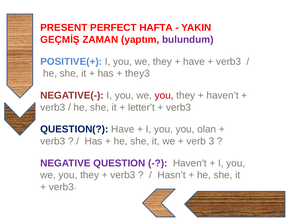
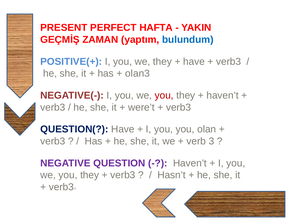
bulundum colour: purple -> blue (188, 40)
they3: they3 -> olan3 (137, 74)
letter’t: letter’t -> were’t (141, 107)
